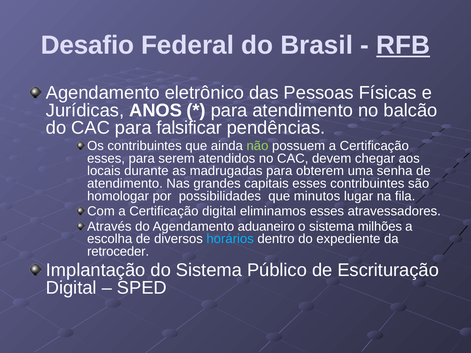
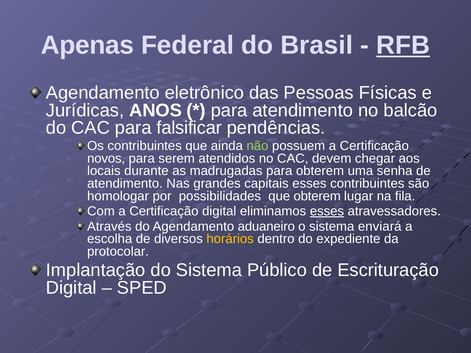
Desafio: Desafio -> Apenas (87, 45)
esses: esses -> novos (106, 158)
que minutos: minutos -> obterem (317, 196)
esses underline: none -> present (327, 211)
milhões: milhões -> enviará (380, 227)
horários colour: light blue -> yellow (230, 239)
retroceder: retroceder -> protocolar (118, 252)
